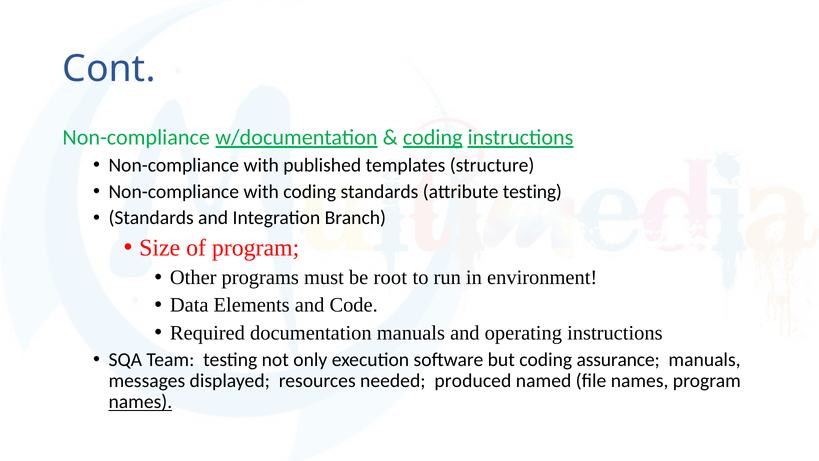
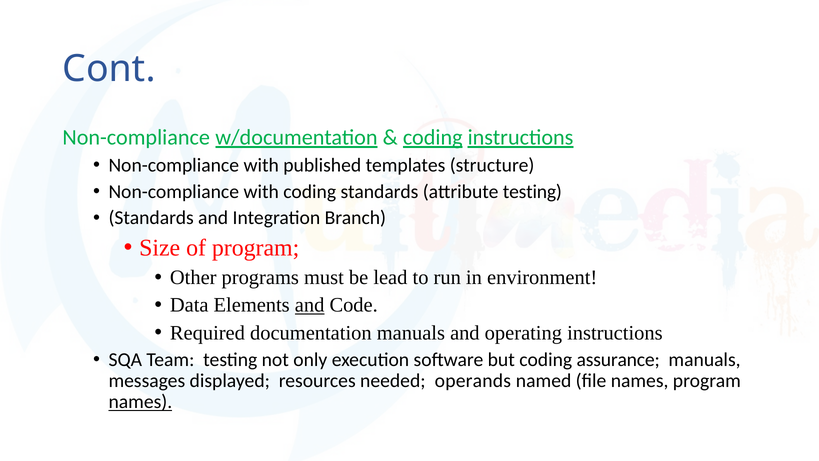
root: root -> lead (390, 277)
and underline: none -> present (310, 305)
produced: produced -> operands (473, 381)
